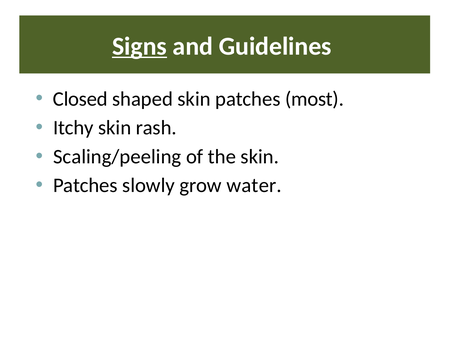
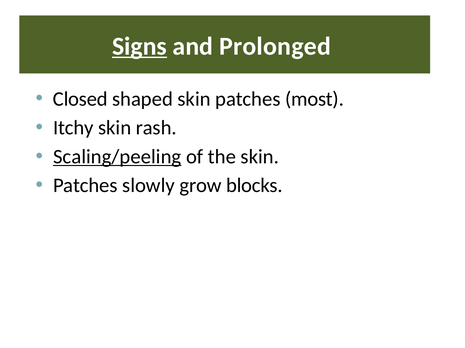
Guidelines: Guidelines -> Prolonged (275, 46)
Scaling/peeling underline: none -> present (117, 157)
water: water -> blocks (254, 186)
